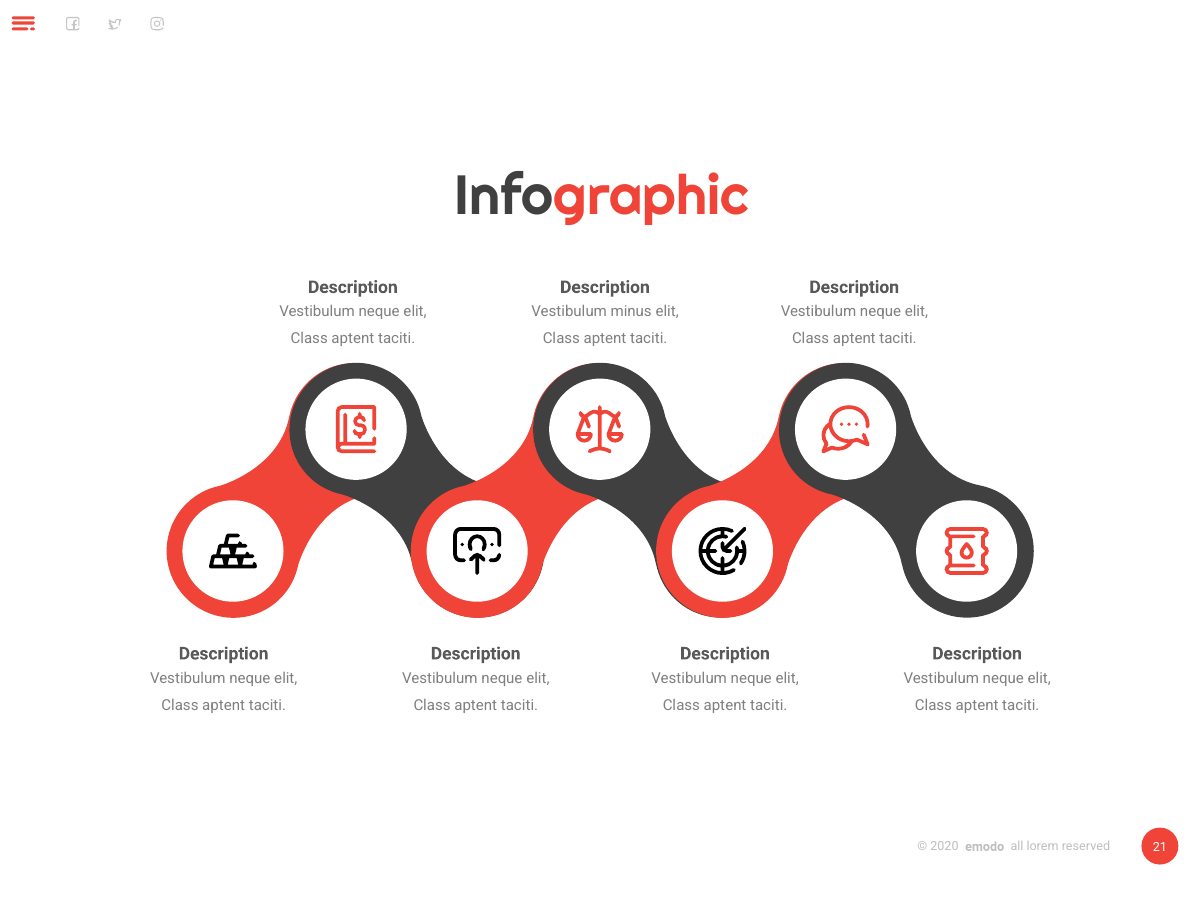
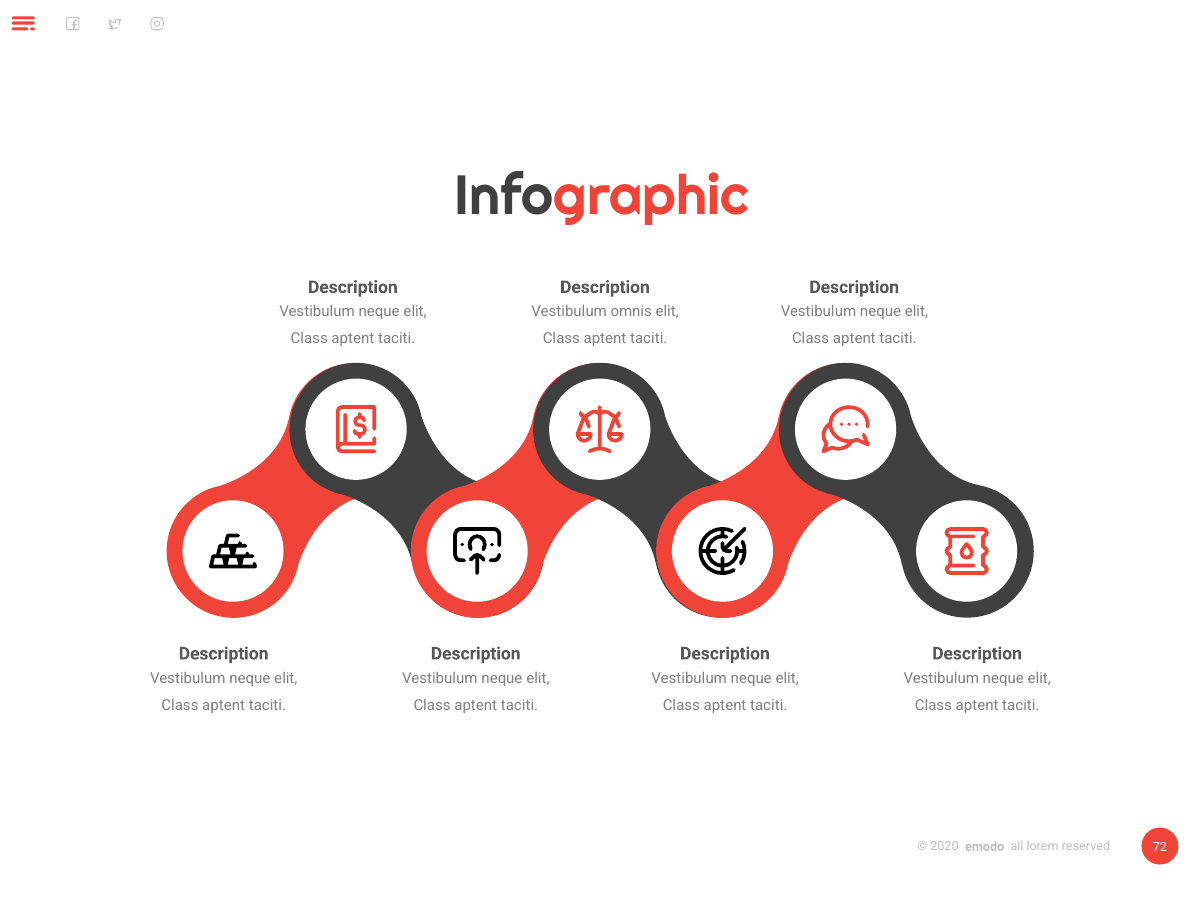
minus: minus -> omnis (631, 312)
21: 21 -> 72 (1160, 847)
